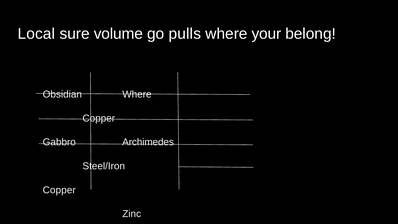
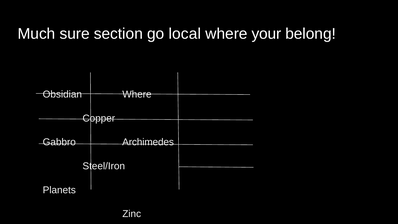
Local: Local -> Much (36, 34)
volume: volume -> section (118, 34)
pulls: pulls -> local (185, 34)
Copper: Copper -> Planets (59, 190)
